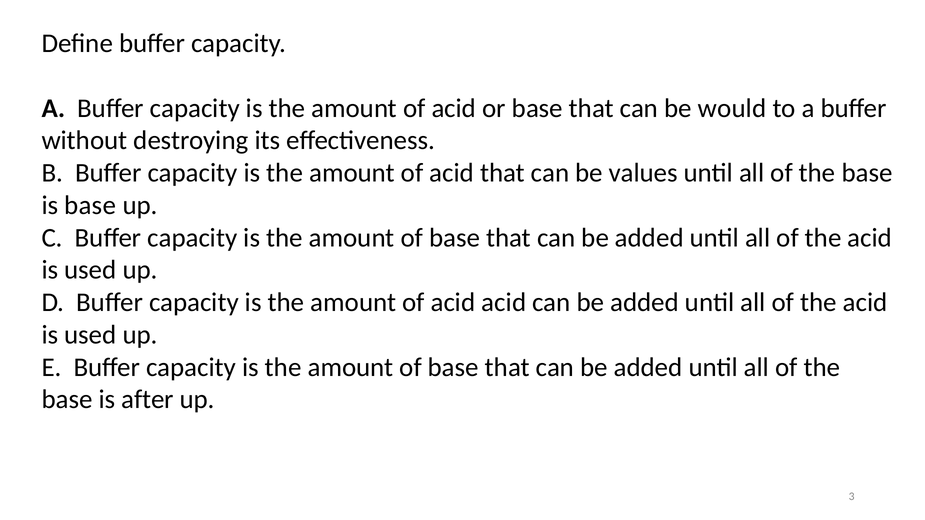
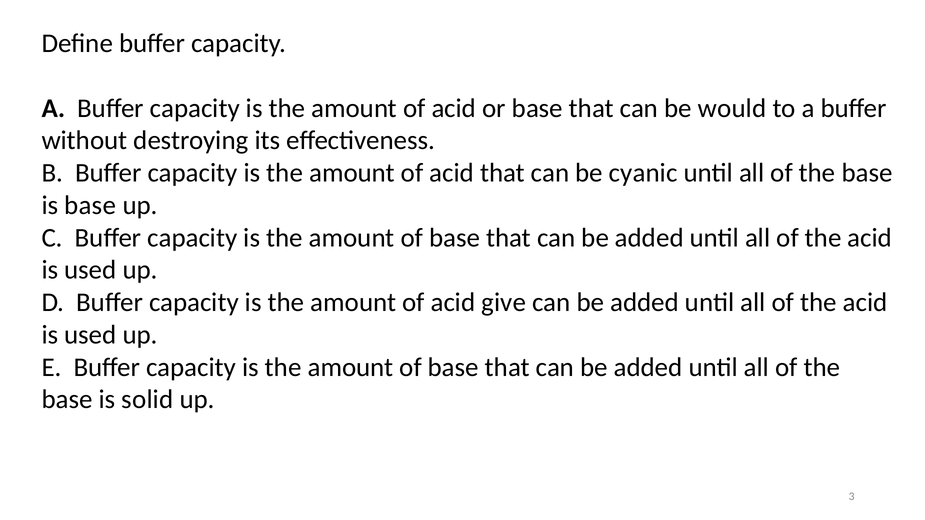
values: values -> cyanic (643, 173)
acid acid: acid -> give (504, 303)
after: after -> solid (147, 400)
